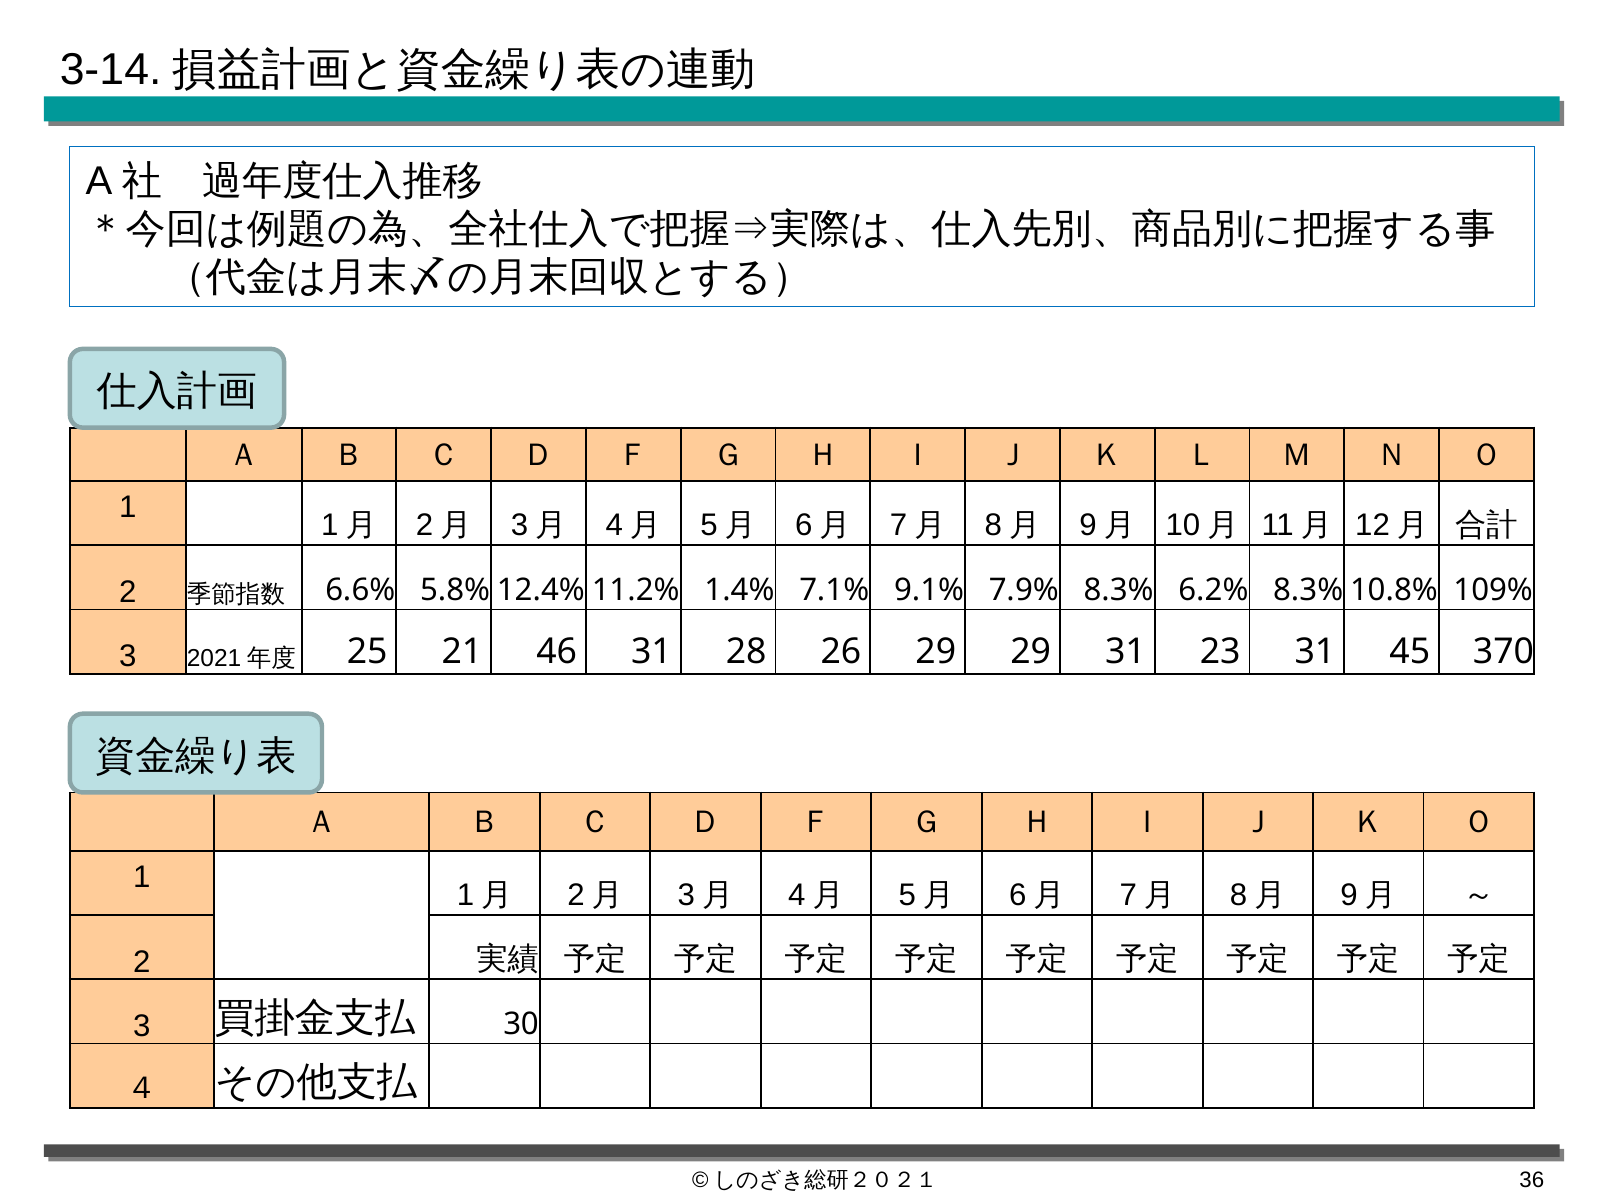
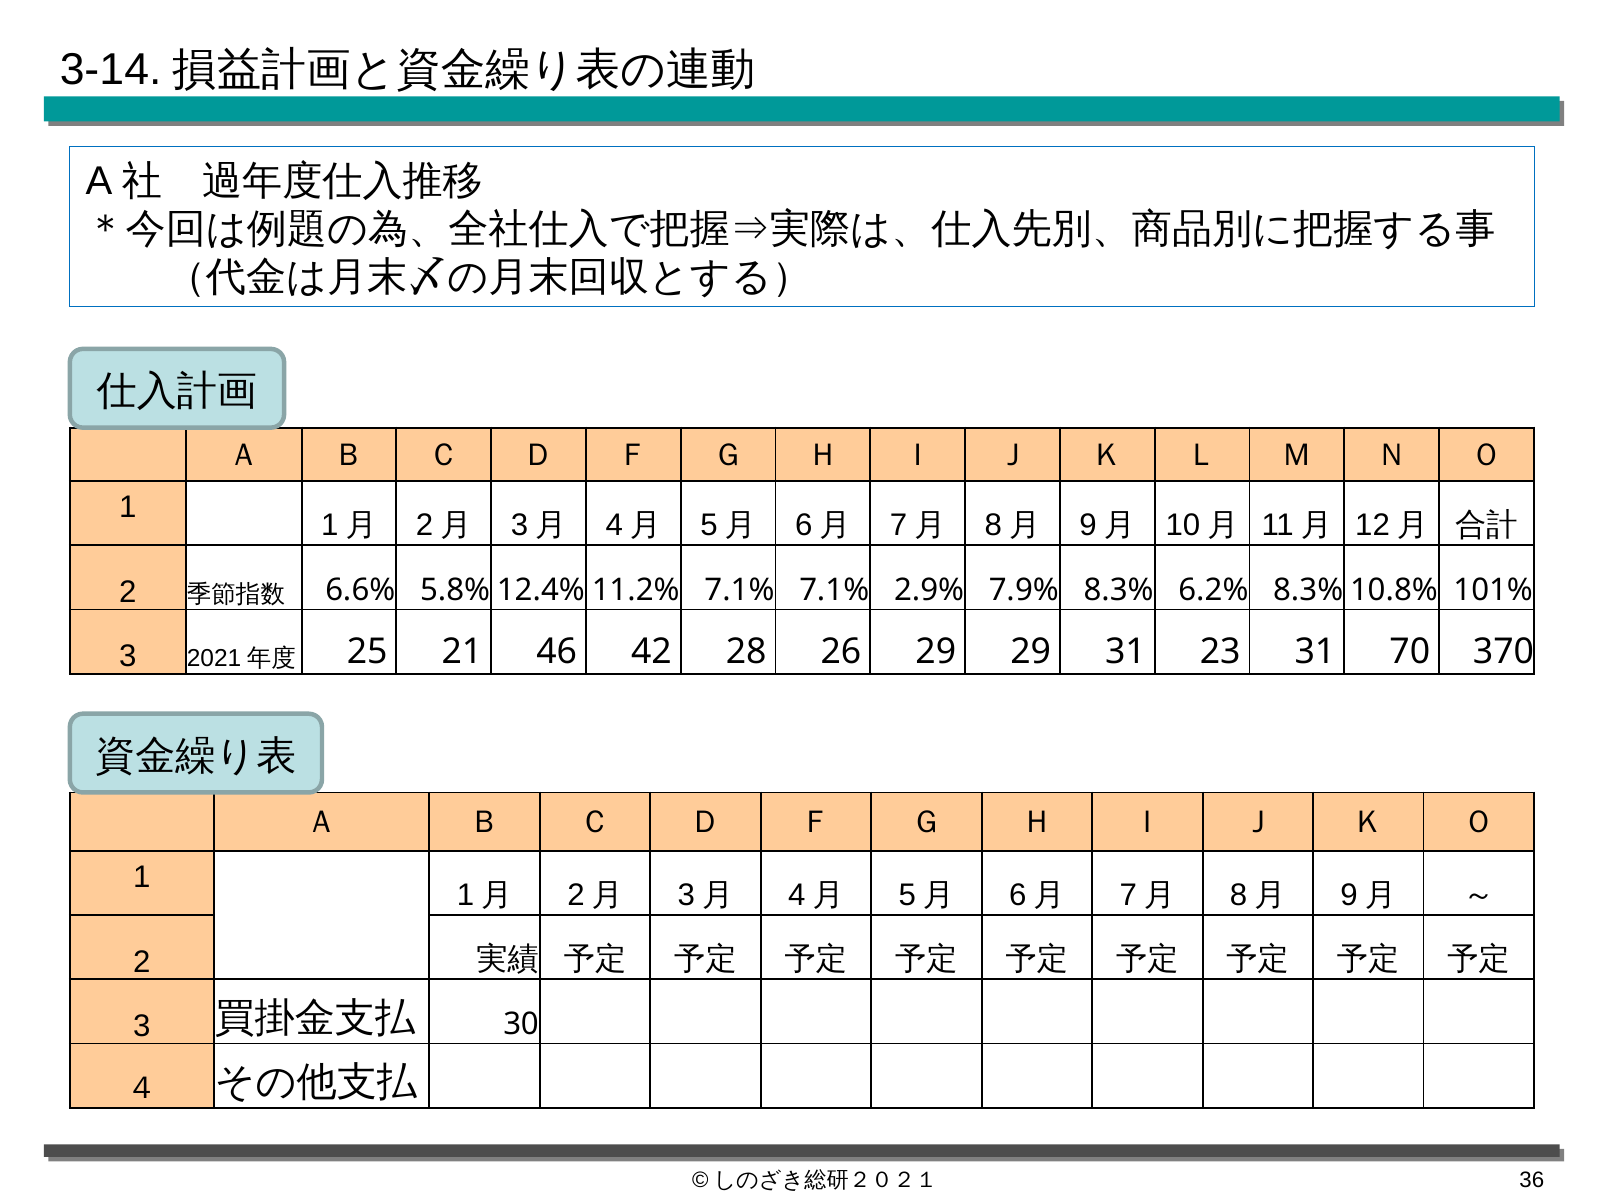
1.4%: 1.4% -> 7.1% (739, 590)
9.1%: 9.1% -> 2.9% (929, 590)
109%: 109% -> 101% (1493, 590)
46 31: 31 -> 42 (651, 652)
45: 45 -> 70 (1410, 652)
